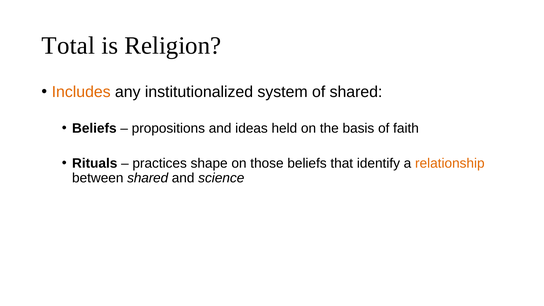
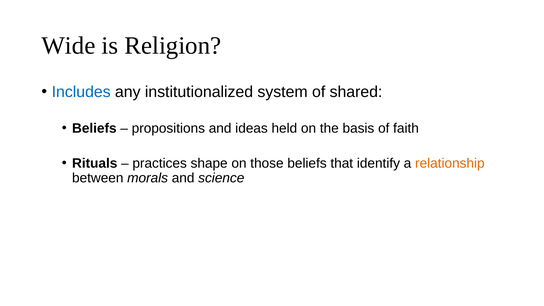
Total: Total -> Wide (68, 46)
Includes colour: orange -> blue (81, 92)
between shared: shared -> morals (148, 178)
